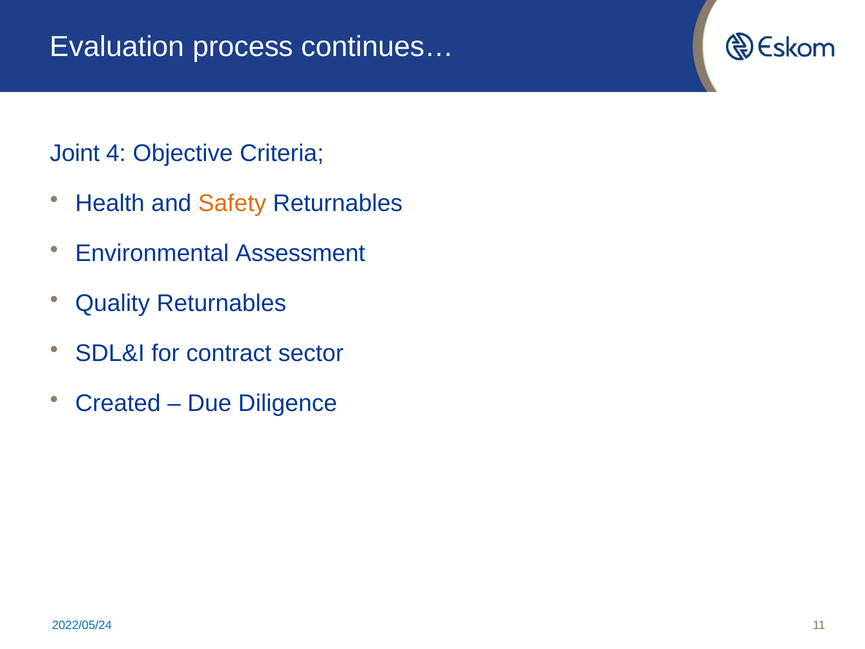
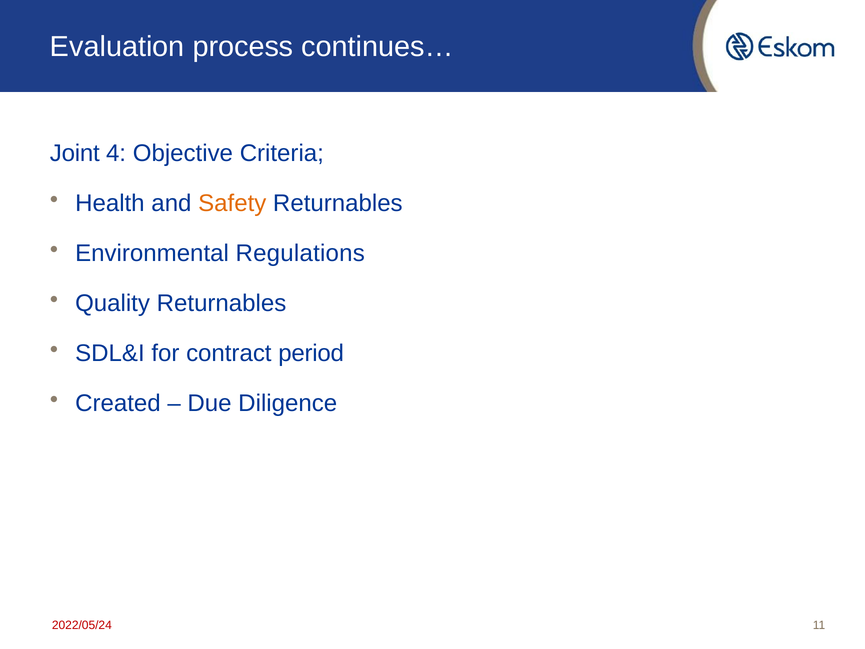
Assessment: Assessment -> Regulations (300, 253)
sector: sector -> period (311, 353)
2022/05/24 colour: blue -> red (82, 625)
